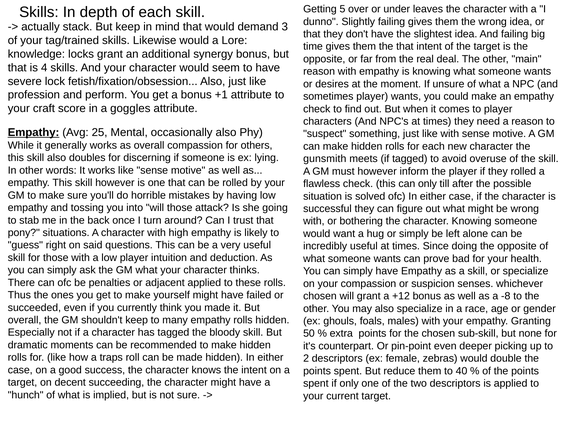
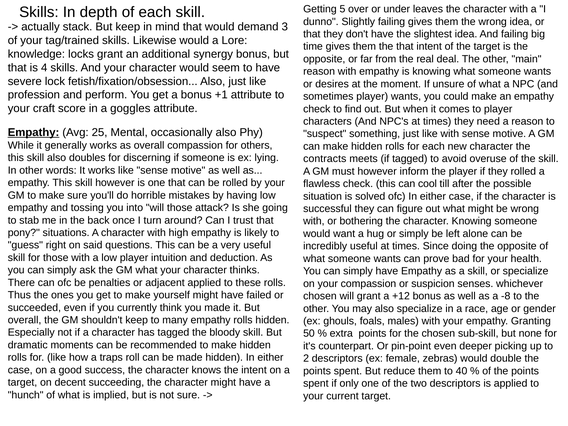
gunsmith: gunsmith -> contracts (325, 159)
can only: only -> cool (427, 184)
